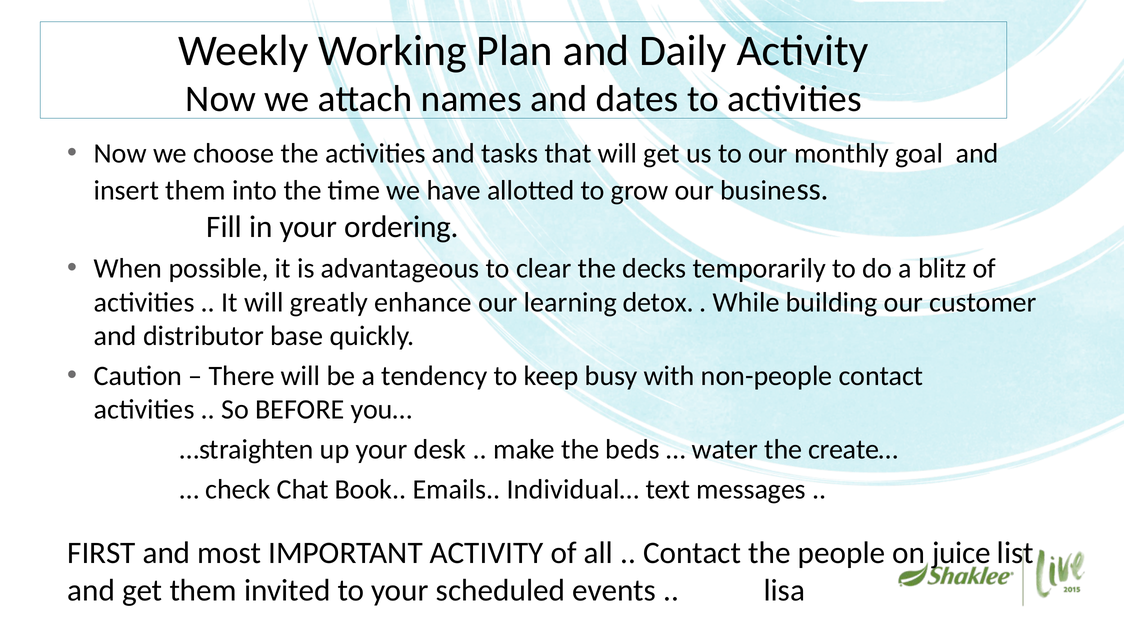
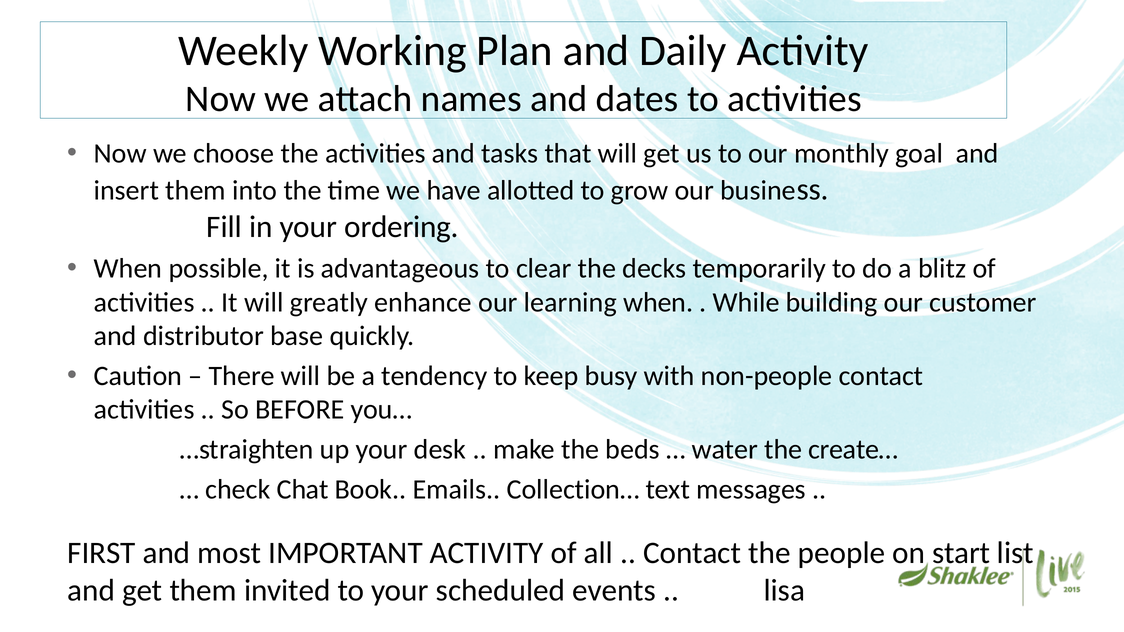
learning detox: detox -> when (658, 302)
Individual…: Individual… -> Collection… (573, 490)
juice: juice -> start (961, 553)
